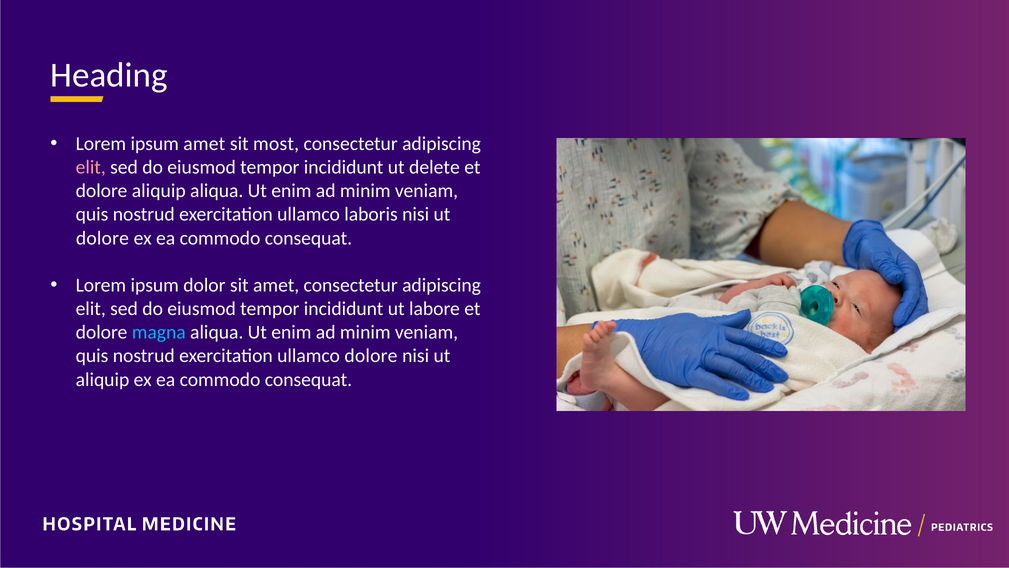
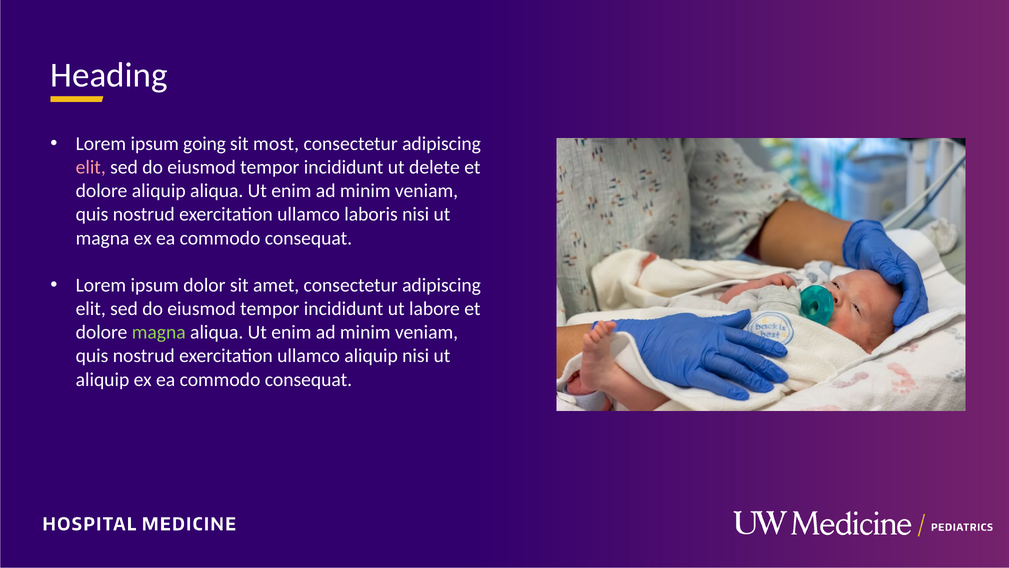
ipsum amet: amet -> going (205, 144)
dolore: dolore -> magna (103, 238)
magna colour: light blue -> light green (159, 332)
ullamco dolore: dolore -> aliquip (371, 356)
